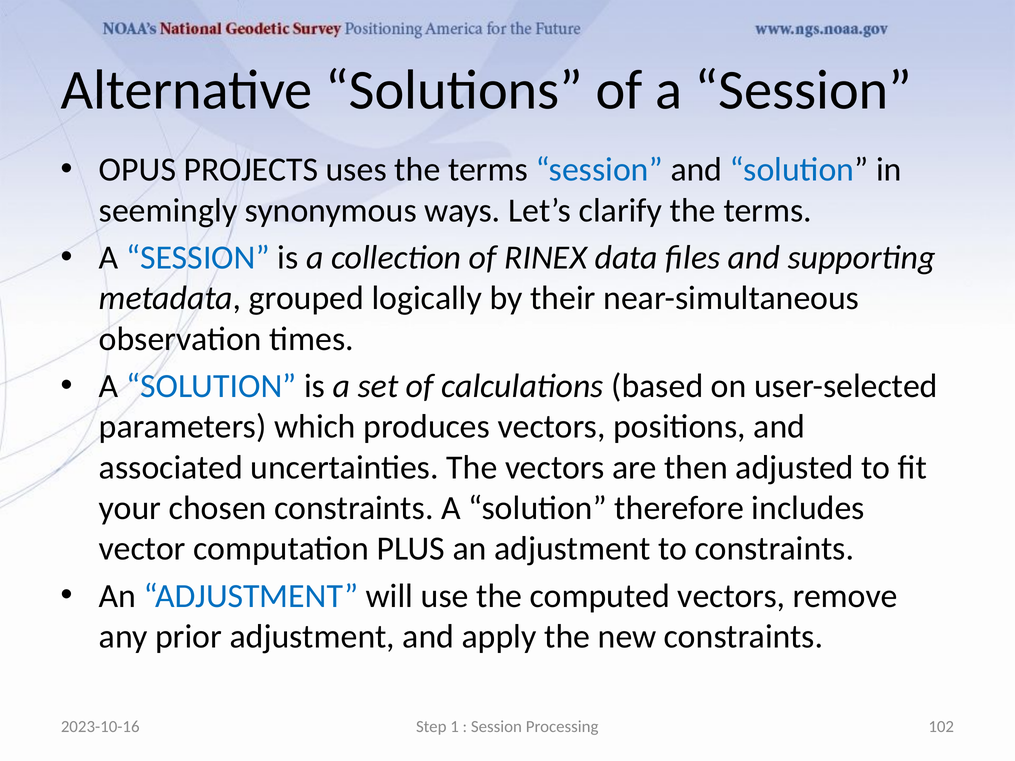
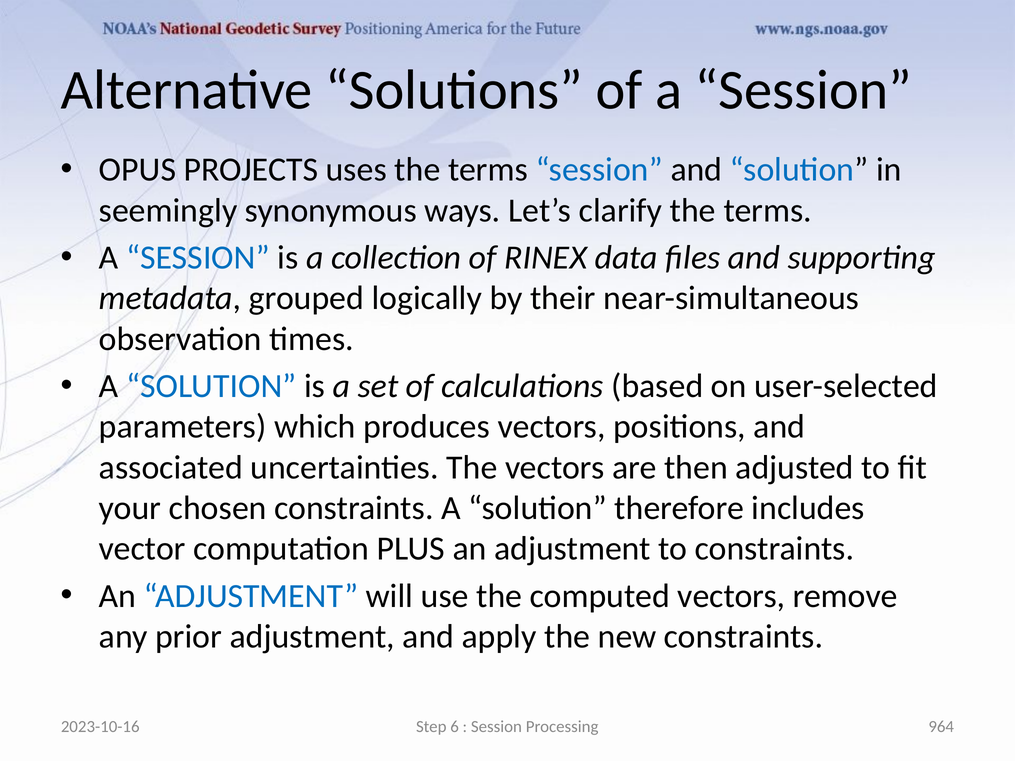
1: 1 -> 6 (455, 727)
102: 102 -> 964 (941, 727)
